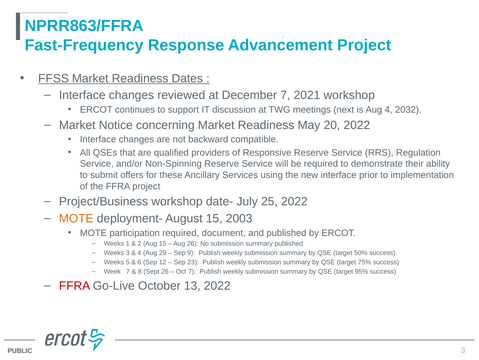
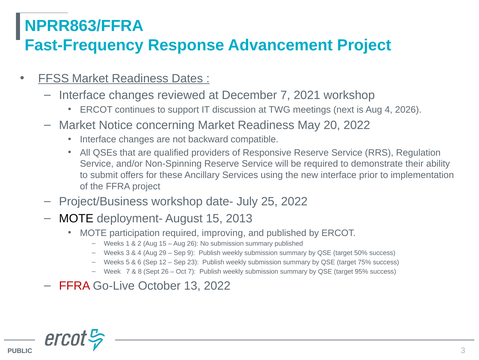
2032: 2032 -> 2026 (408, 109)
MOTE colour: orange -> black (76, 218)
2003: 2003 -> 2013 (239, 218)
document: document -> improving (224, 232)
